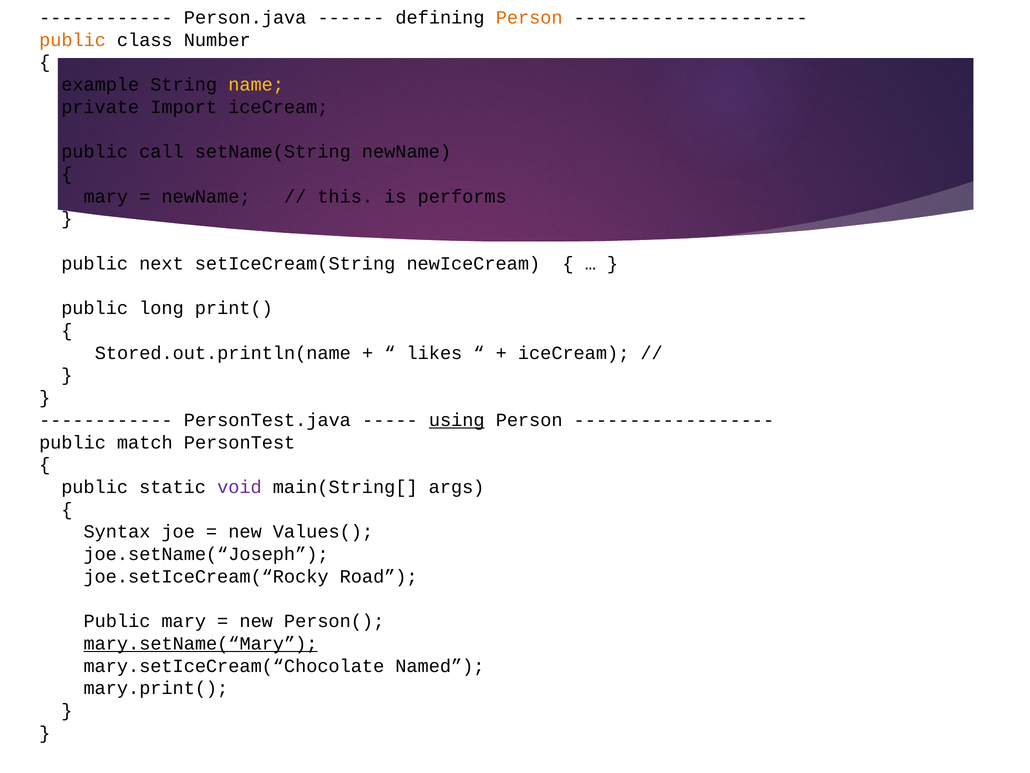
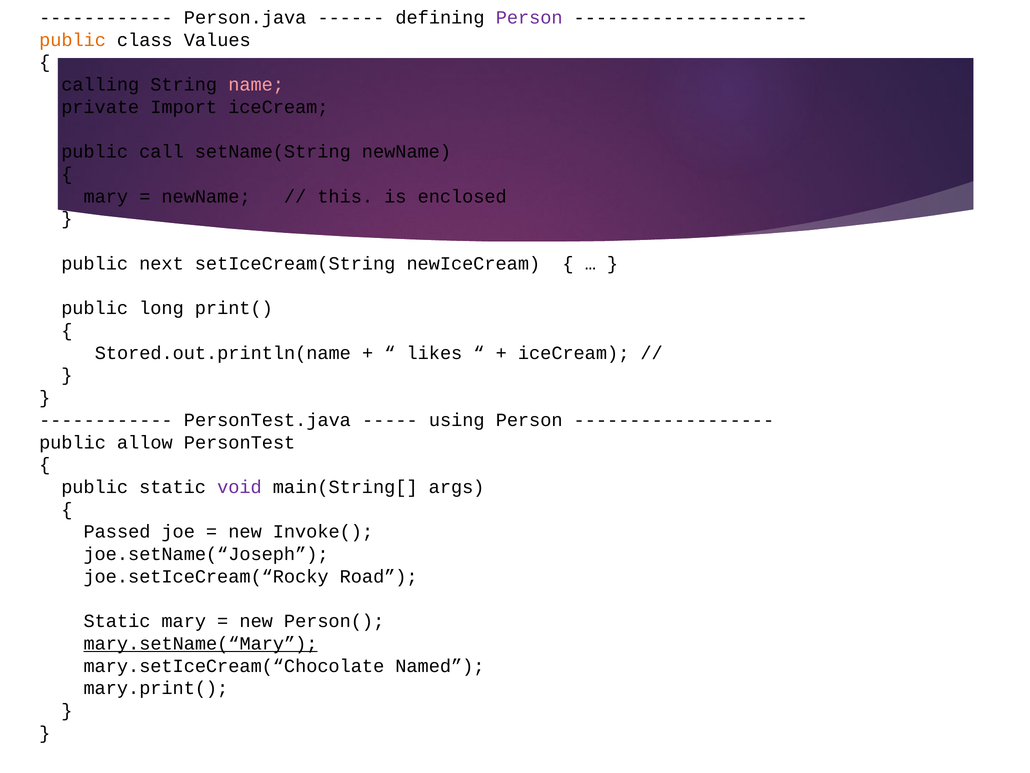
Person colour: orange -> purple (529, 18)
Number: Number -> Values (217, 40)
example: example -> calling (100, 85)
name colour: yellow -> pink (256, 85)
performs: performs -> enclosed (462, 196)
using underline: present -> none (457, 420)
match: match -> allow (145, 442)
Syntax: Syntax -> Passed (117, 531)
Values(: Values( -> Invoke( (323, 531)
Public: Public -> Static (117, 621)
